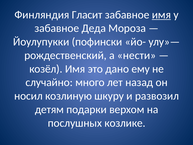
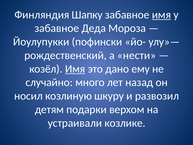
Гласит: Гласит -> Шапку (87, 15)
Имя underline: none -> present (75, 69)
послушных: послушных -> устраивали (75, 123)
